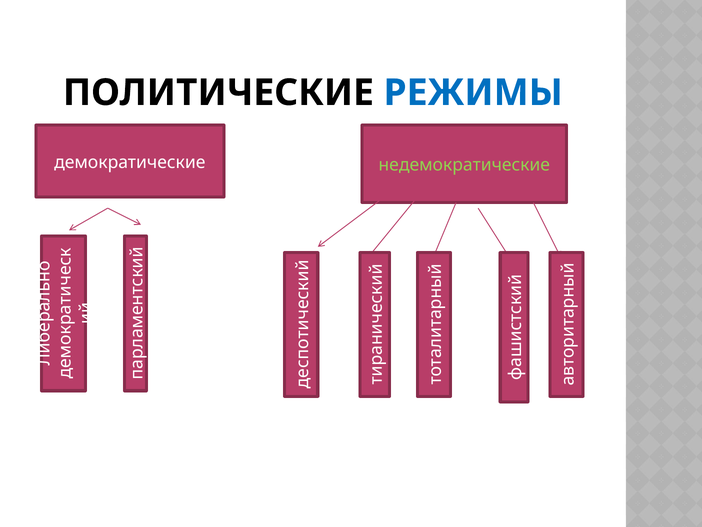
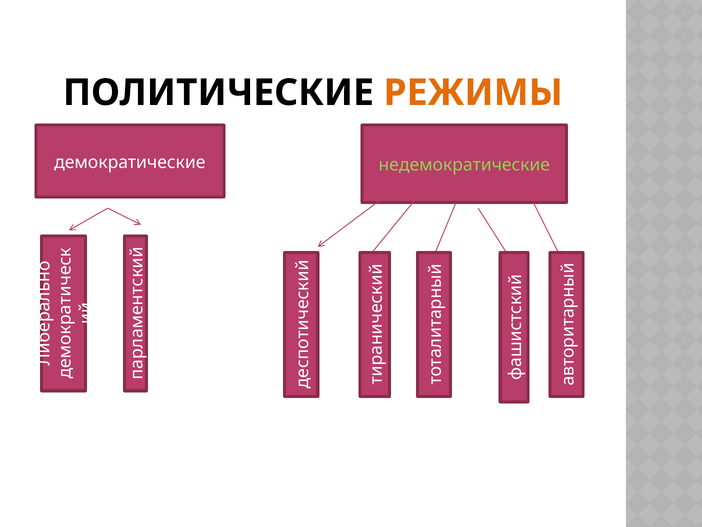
РЕЖИМЫ colour: blue -> orange (473, 93)
